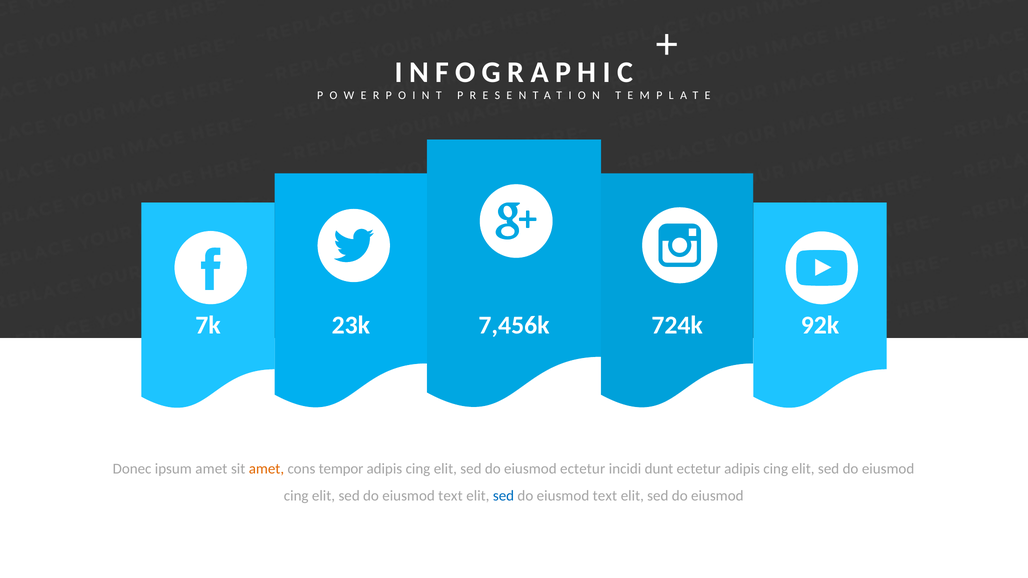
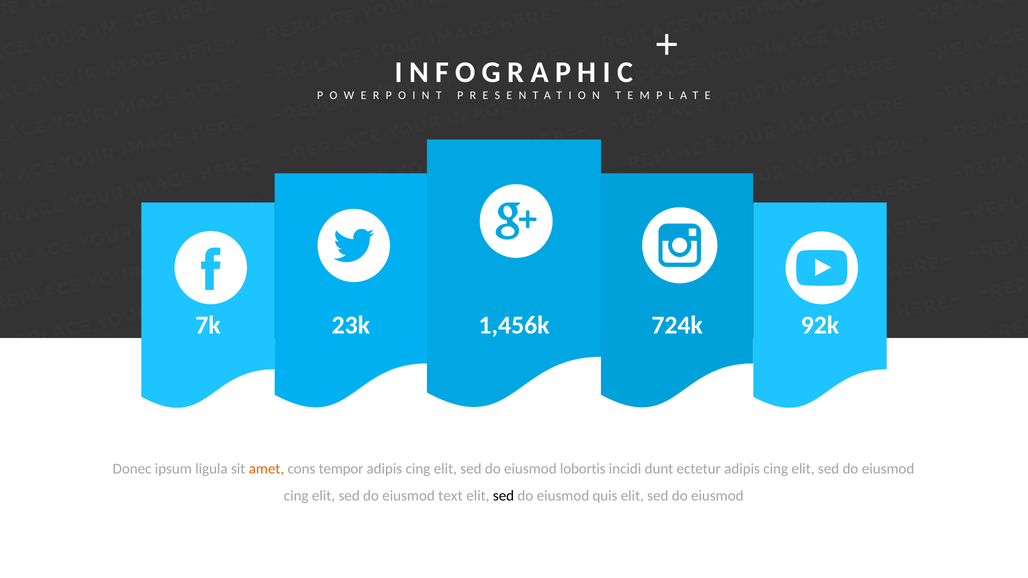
7,456k: 7,456k -> 1,456k (514, 325)
ipsum amet: amet -> ligula (211, 469)
eiusmod ectetur: ectetur -> lobortis (583, 469)
sed colour: blue -> black (504, 496)
text: text -> quis (605, 496)
